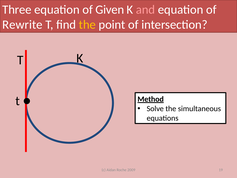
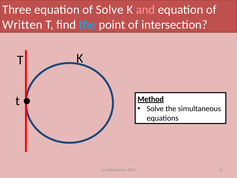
of Given: Given -> Solve (110, 10)
Rewrite: Rewrite -> Written (22, 25)
the colour: yellow -> light blue (87, 25)
